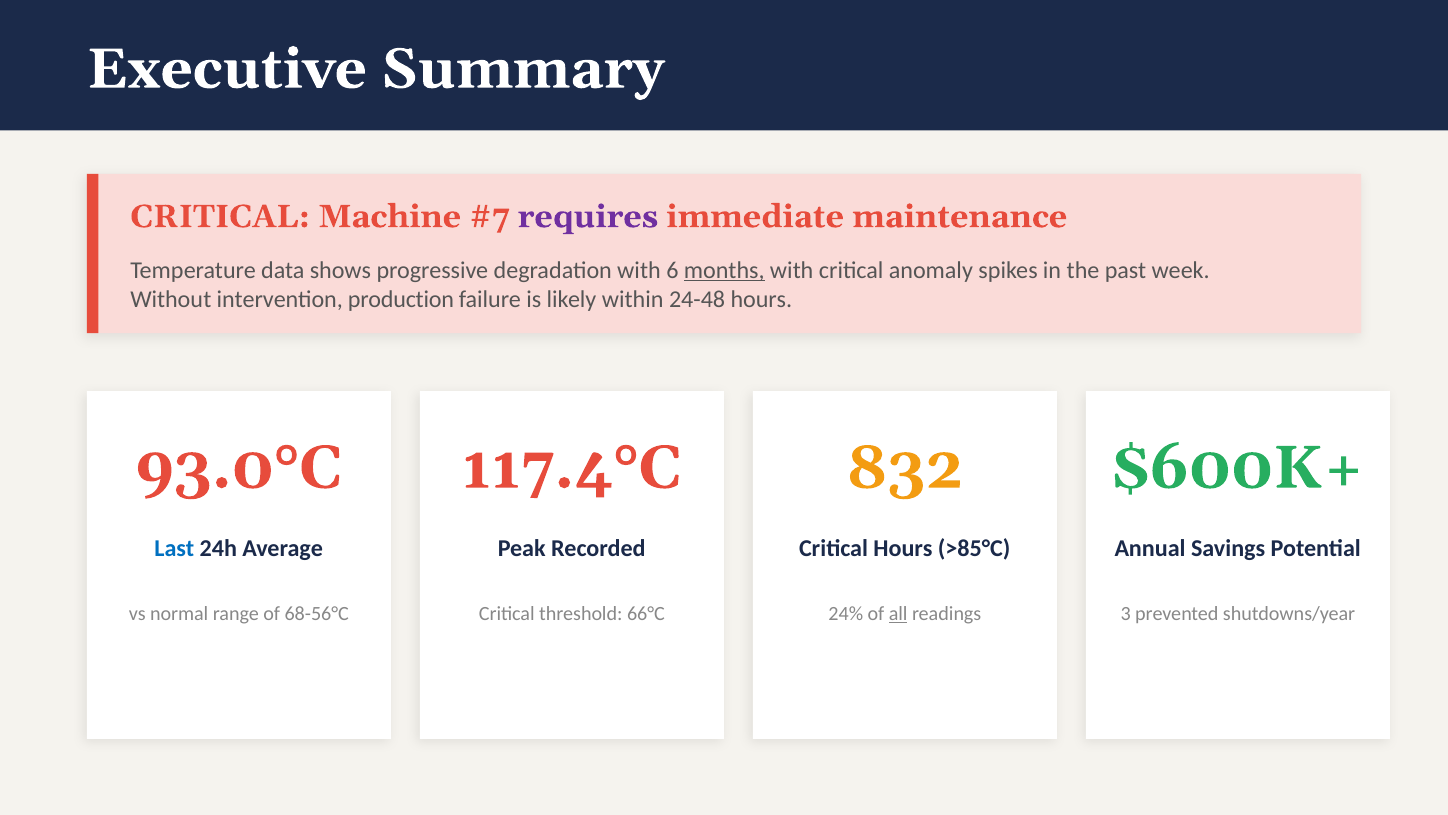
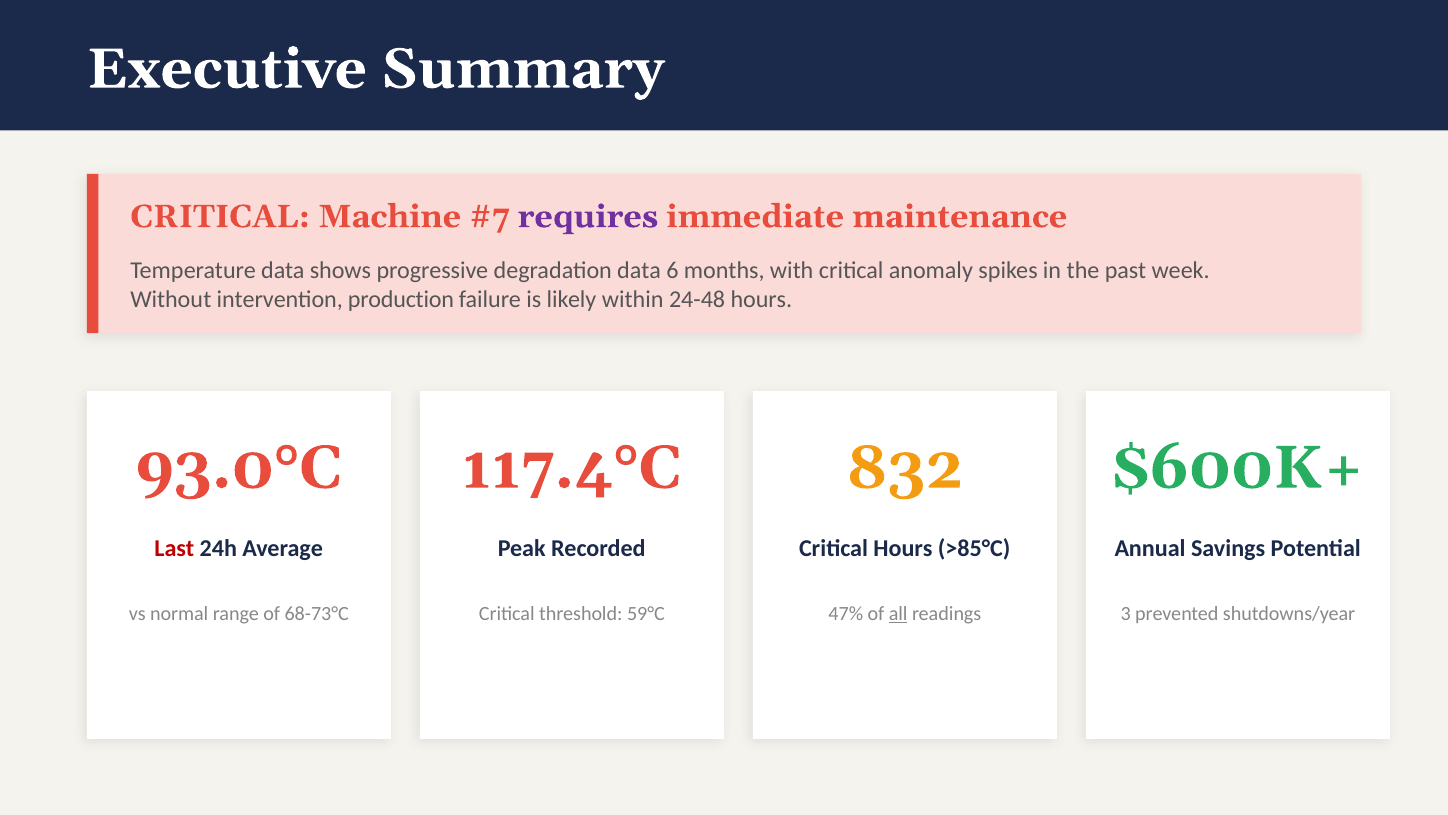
degradation with: with -> data (639, 270)
months underline: present -> none (724, 270)
Last colour: blue -> red (174, 548)
68-56°C: 68-56°C -> 68-73°C (317, 613)
66°C: 66°C -> 59°C (646, 613)
24%: 24% -> 47% (846, 613)
